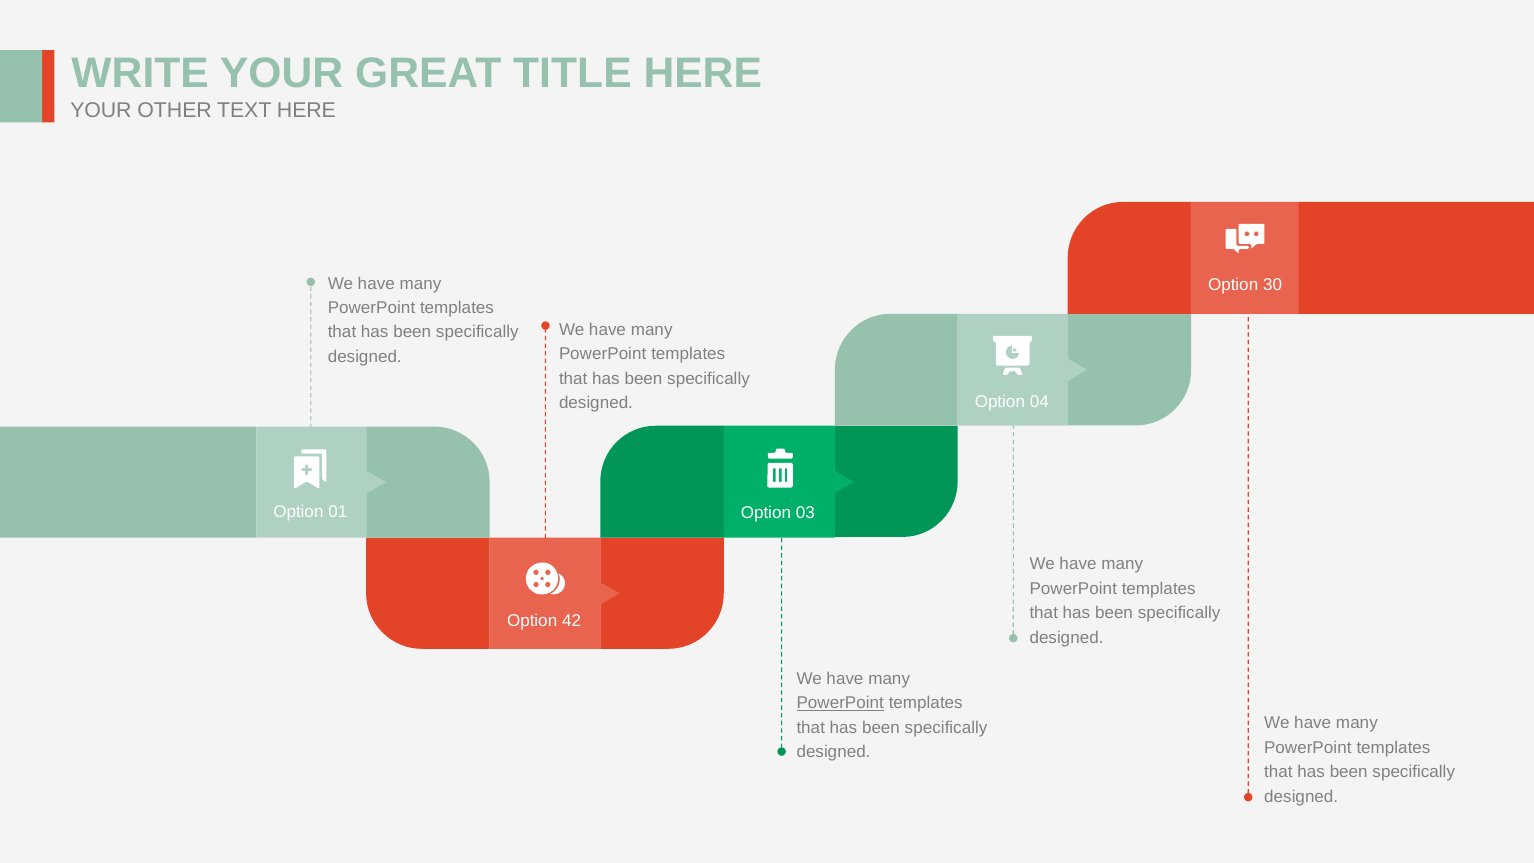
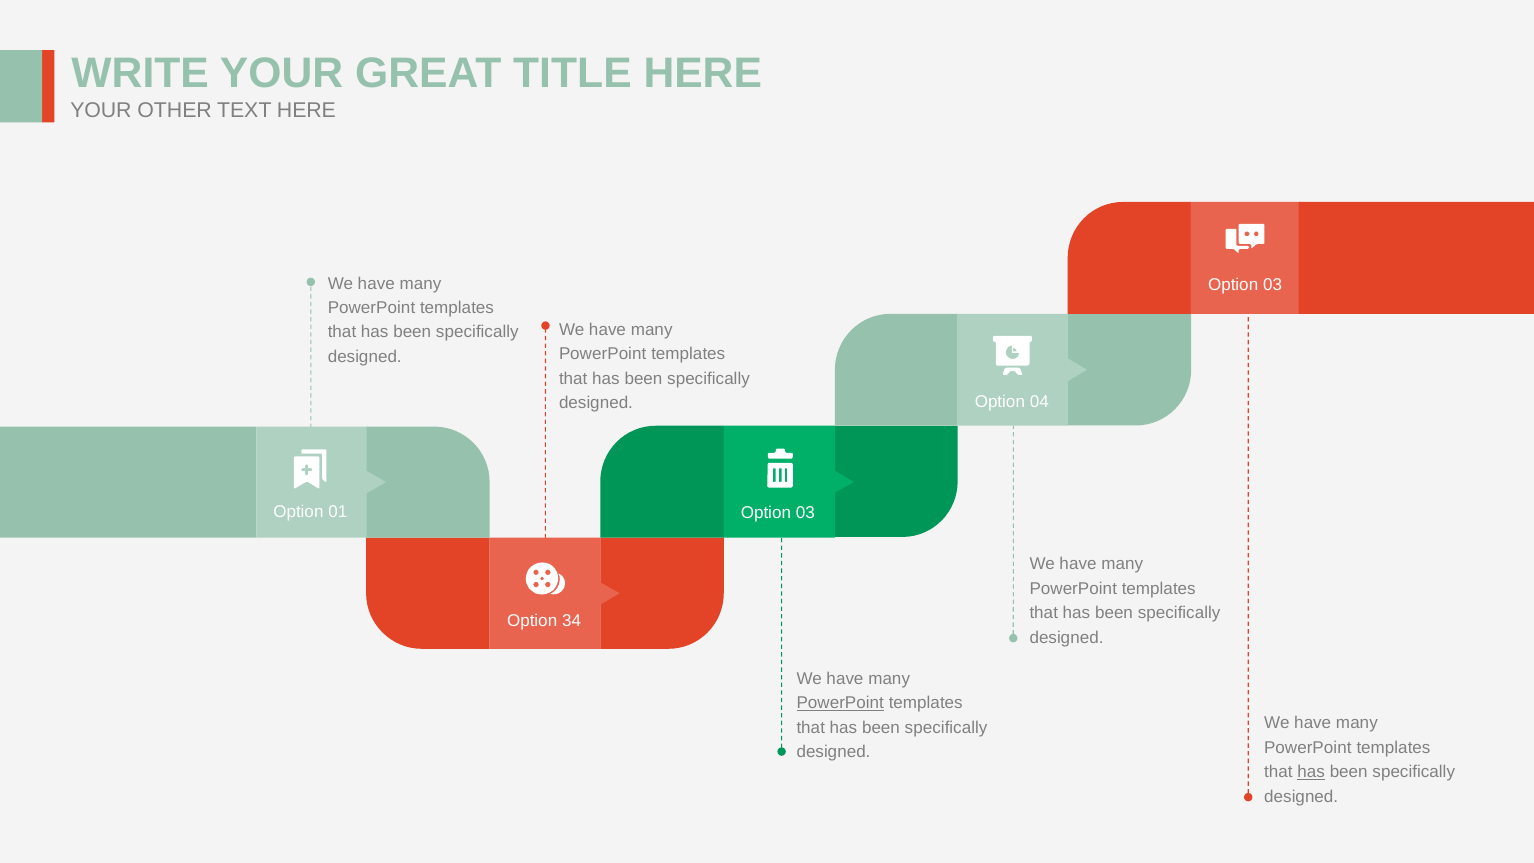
30: 30 -> 03 (1273, 284)
42: 42 -> 34 (572, 621)
has underline: none -> present (1311, 772)
